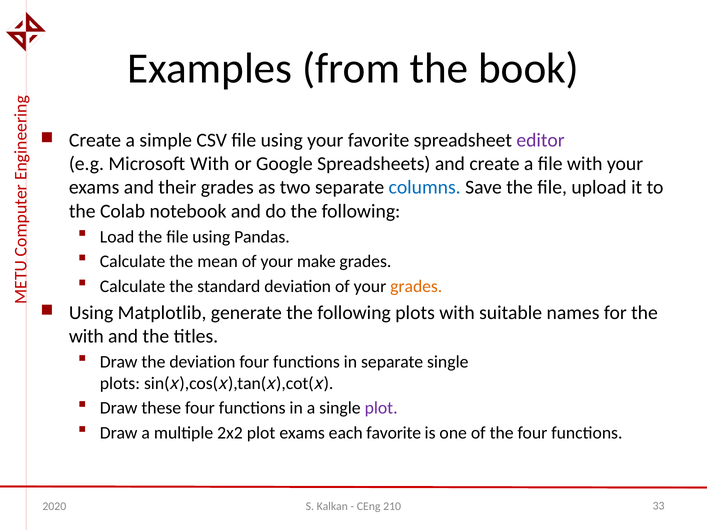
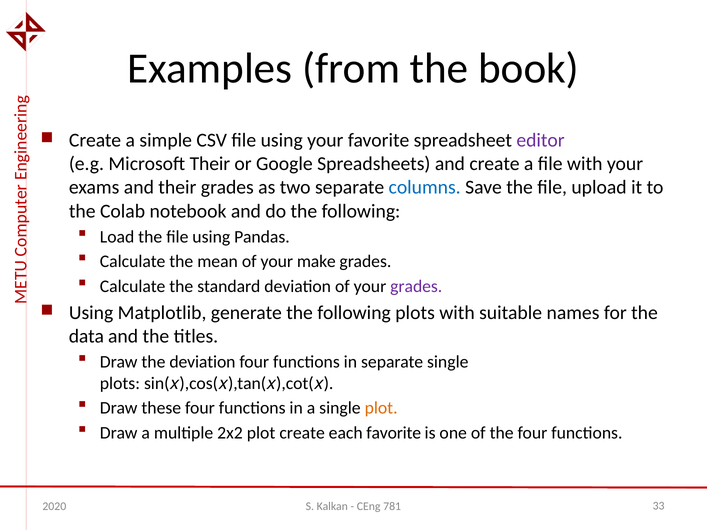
Microsoft With: With -> Their (210, 164)
grades colour: orange -> purple (416, 286)
with: with -> data (86, 336)
plot colour: purple -> orange (381, 408)
plot exams: exams -> create (302, 433)
210: 210 -> 781 (392, 506)
